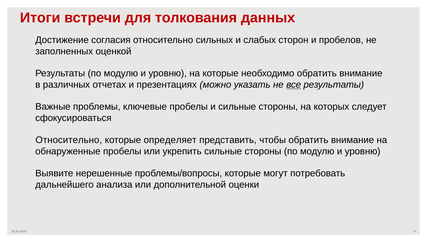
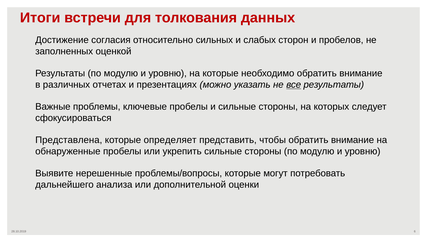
Относительно: Относительно -> Представлена (69, 140)
